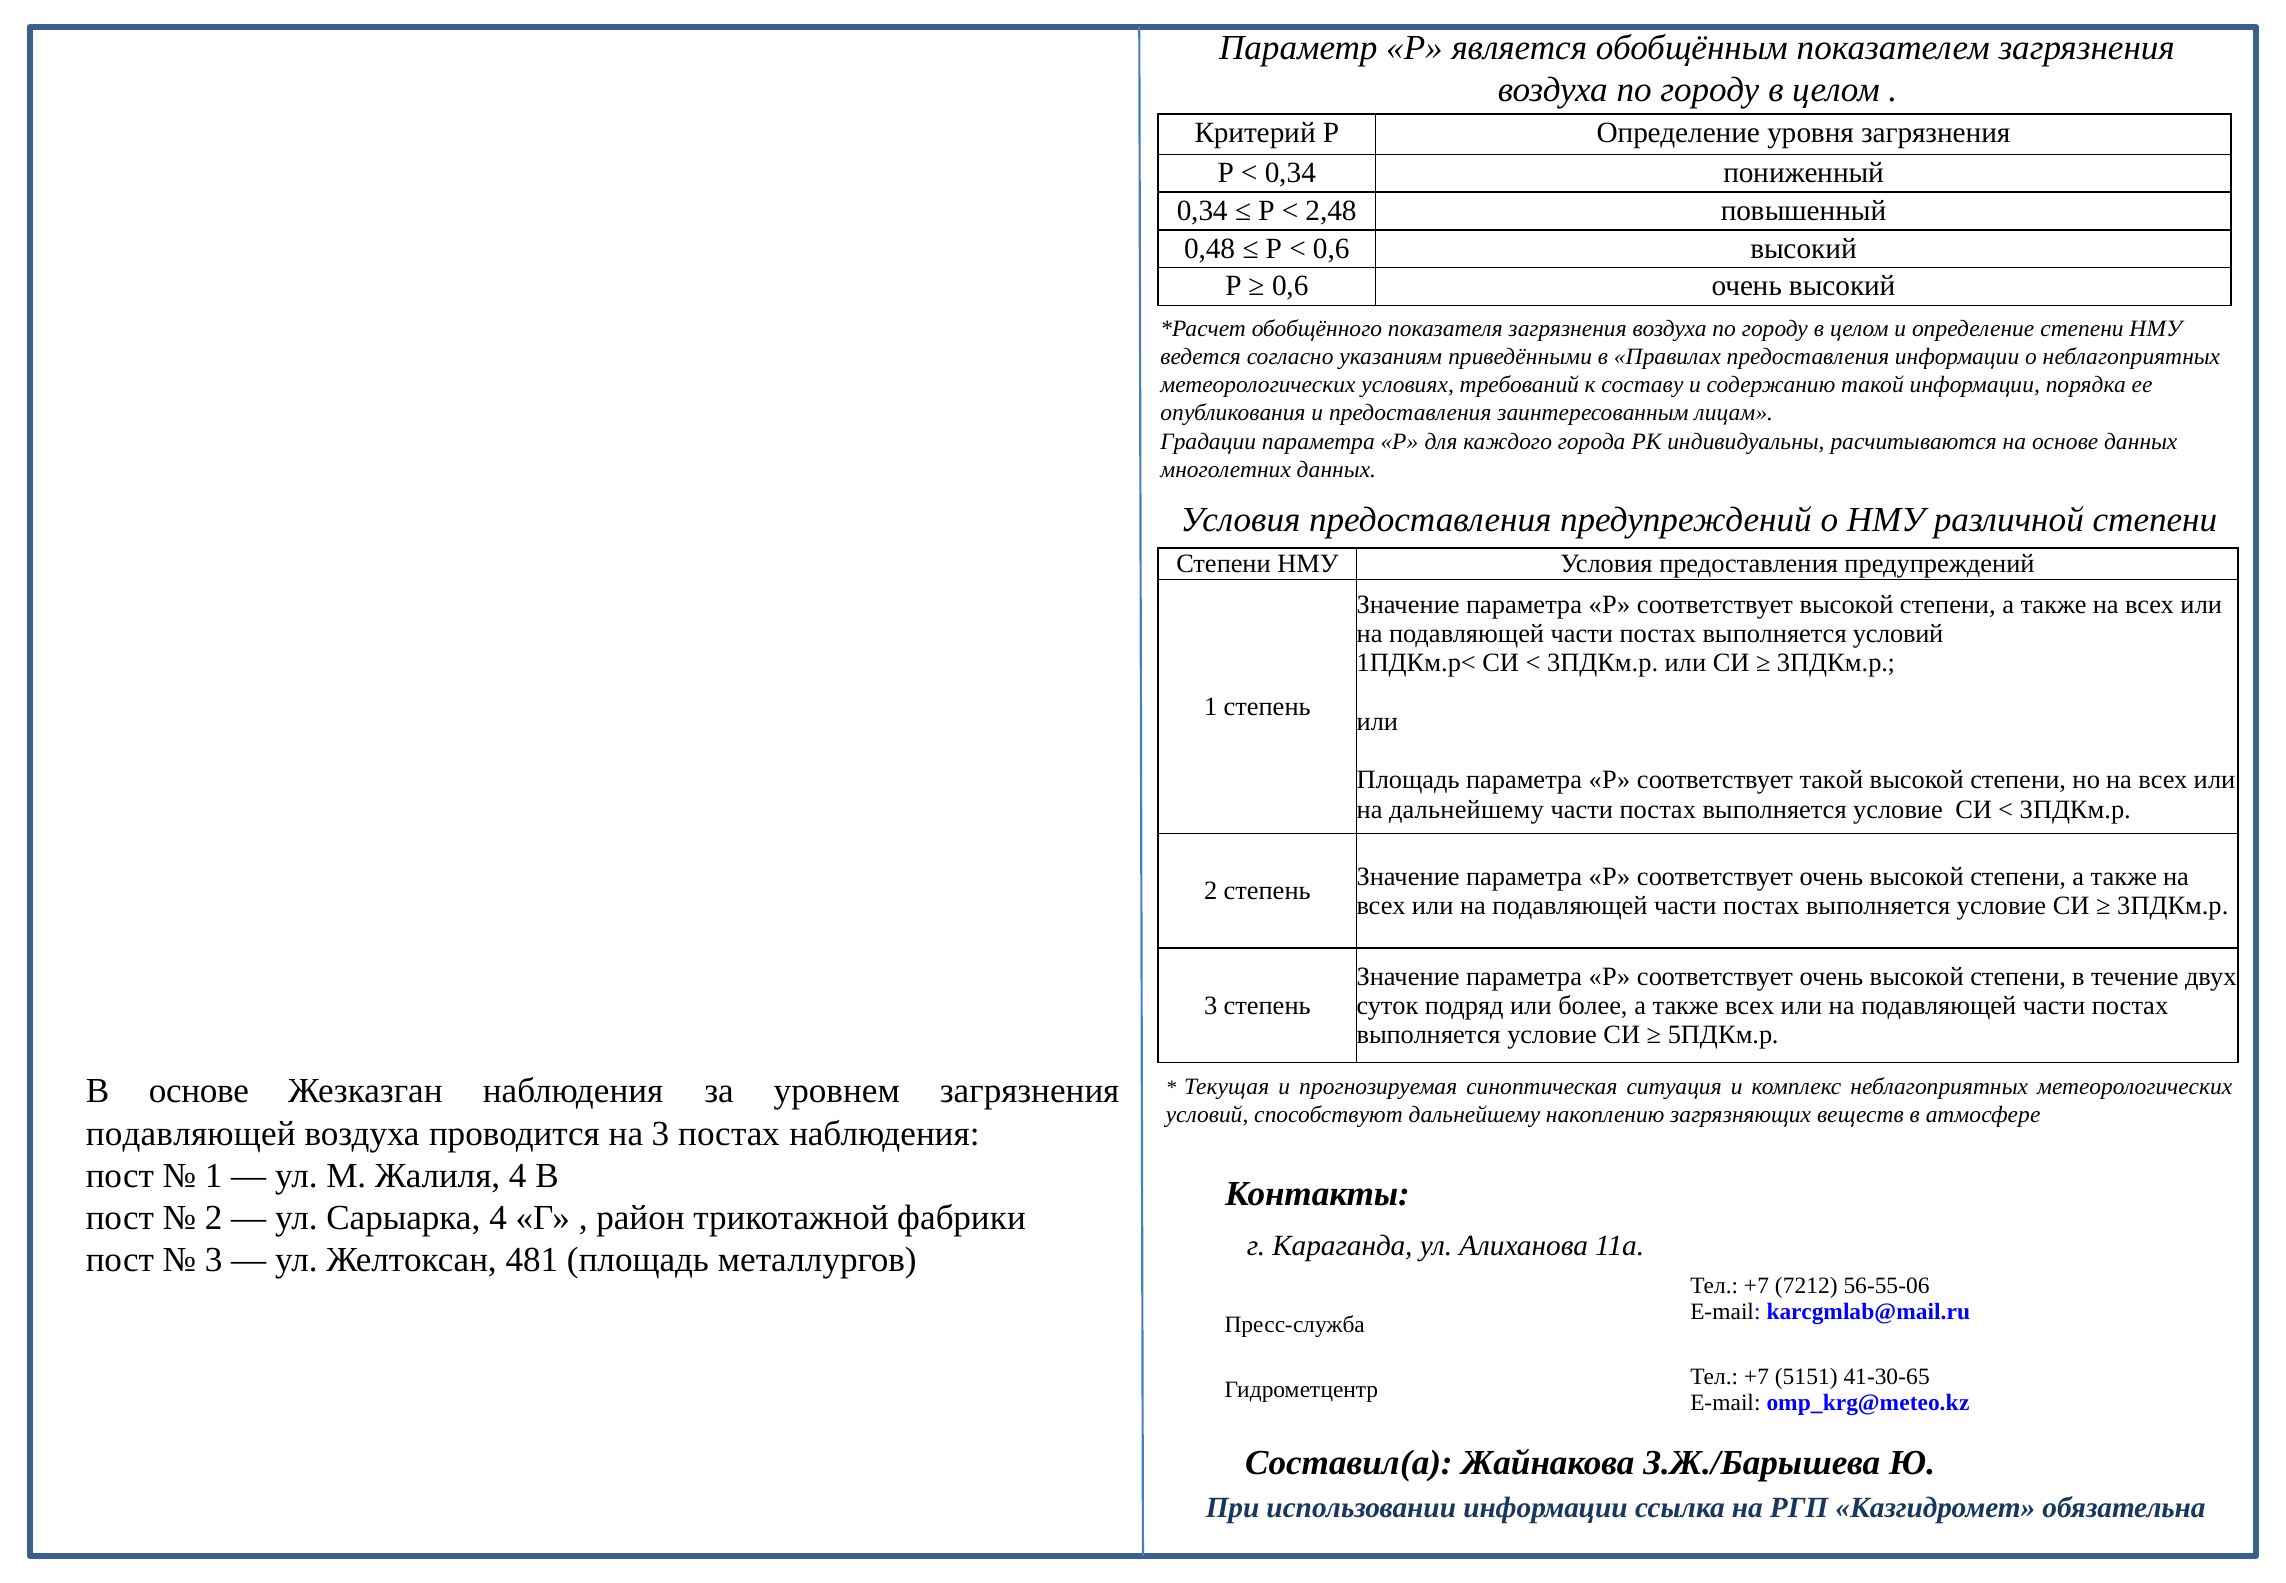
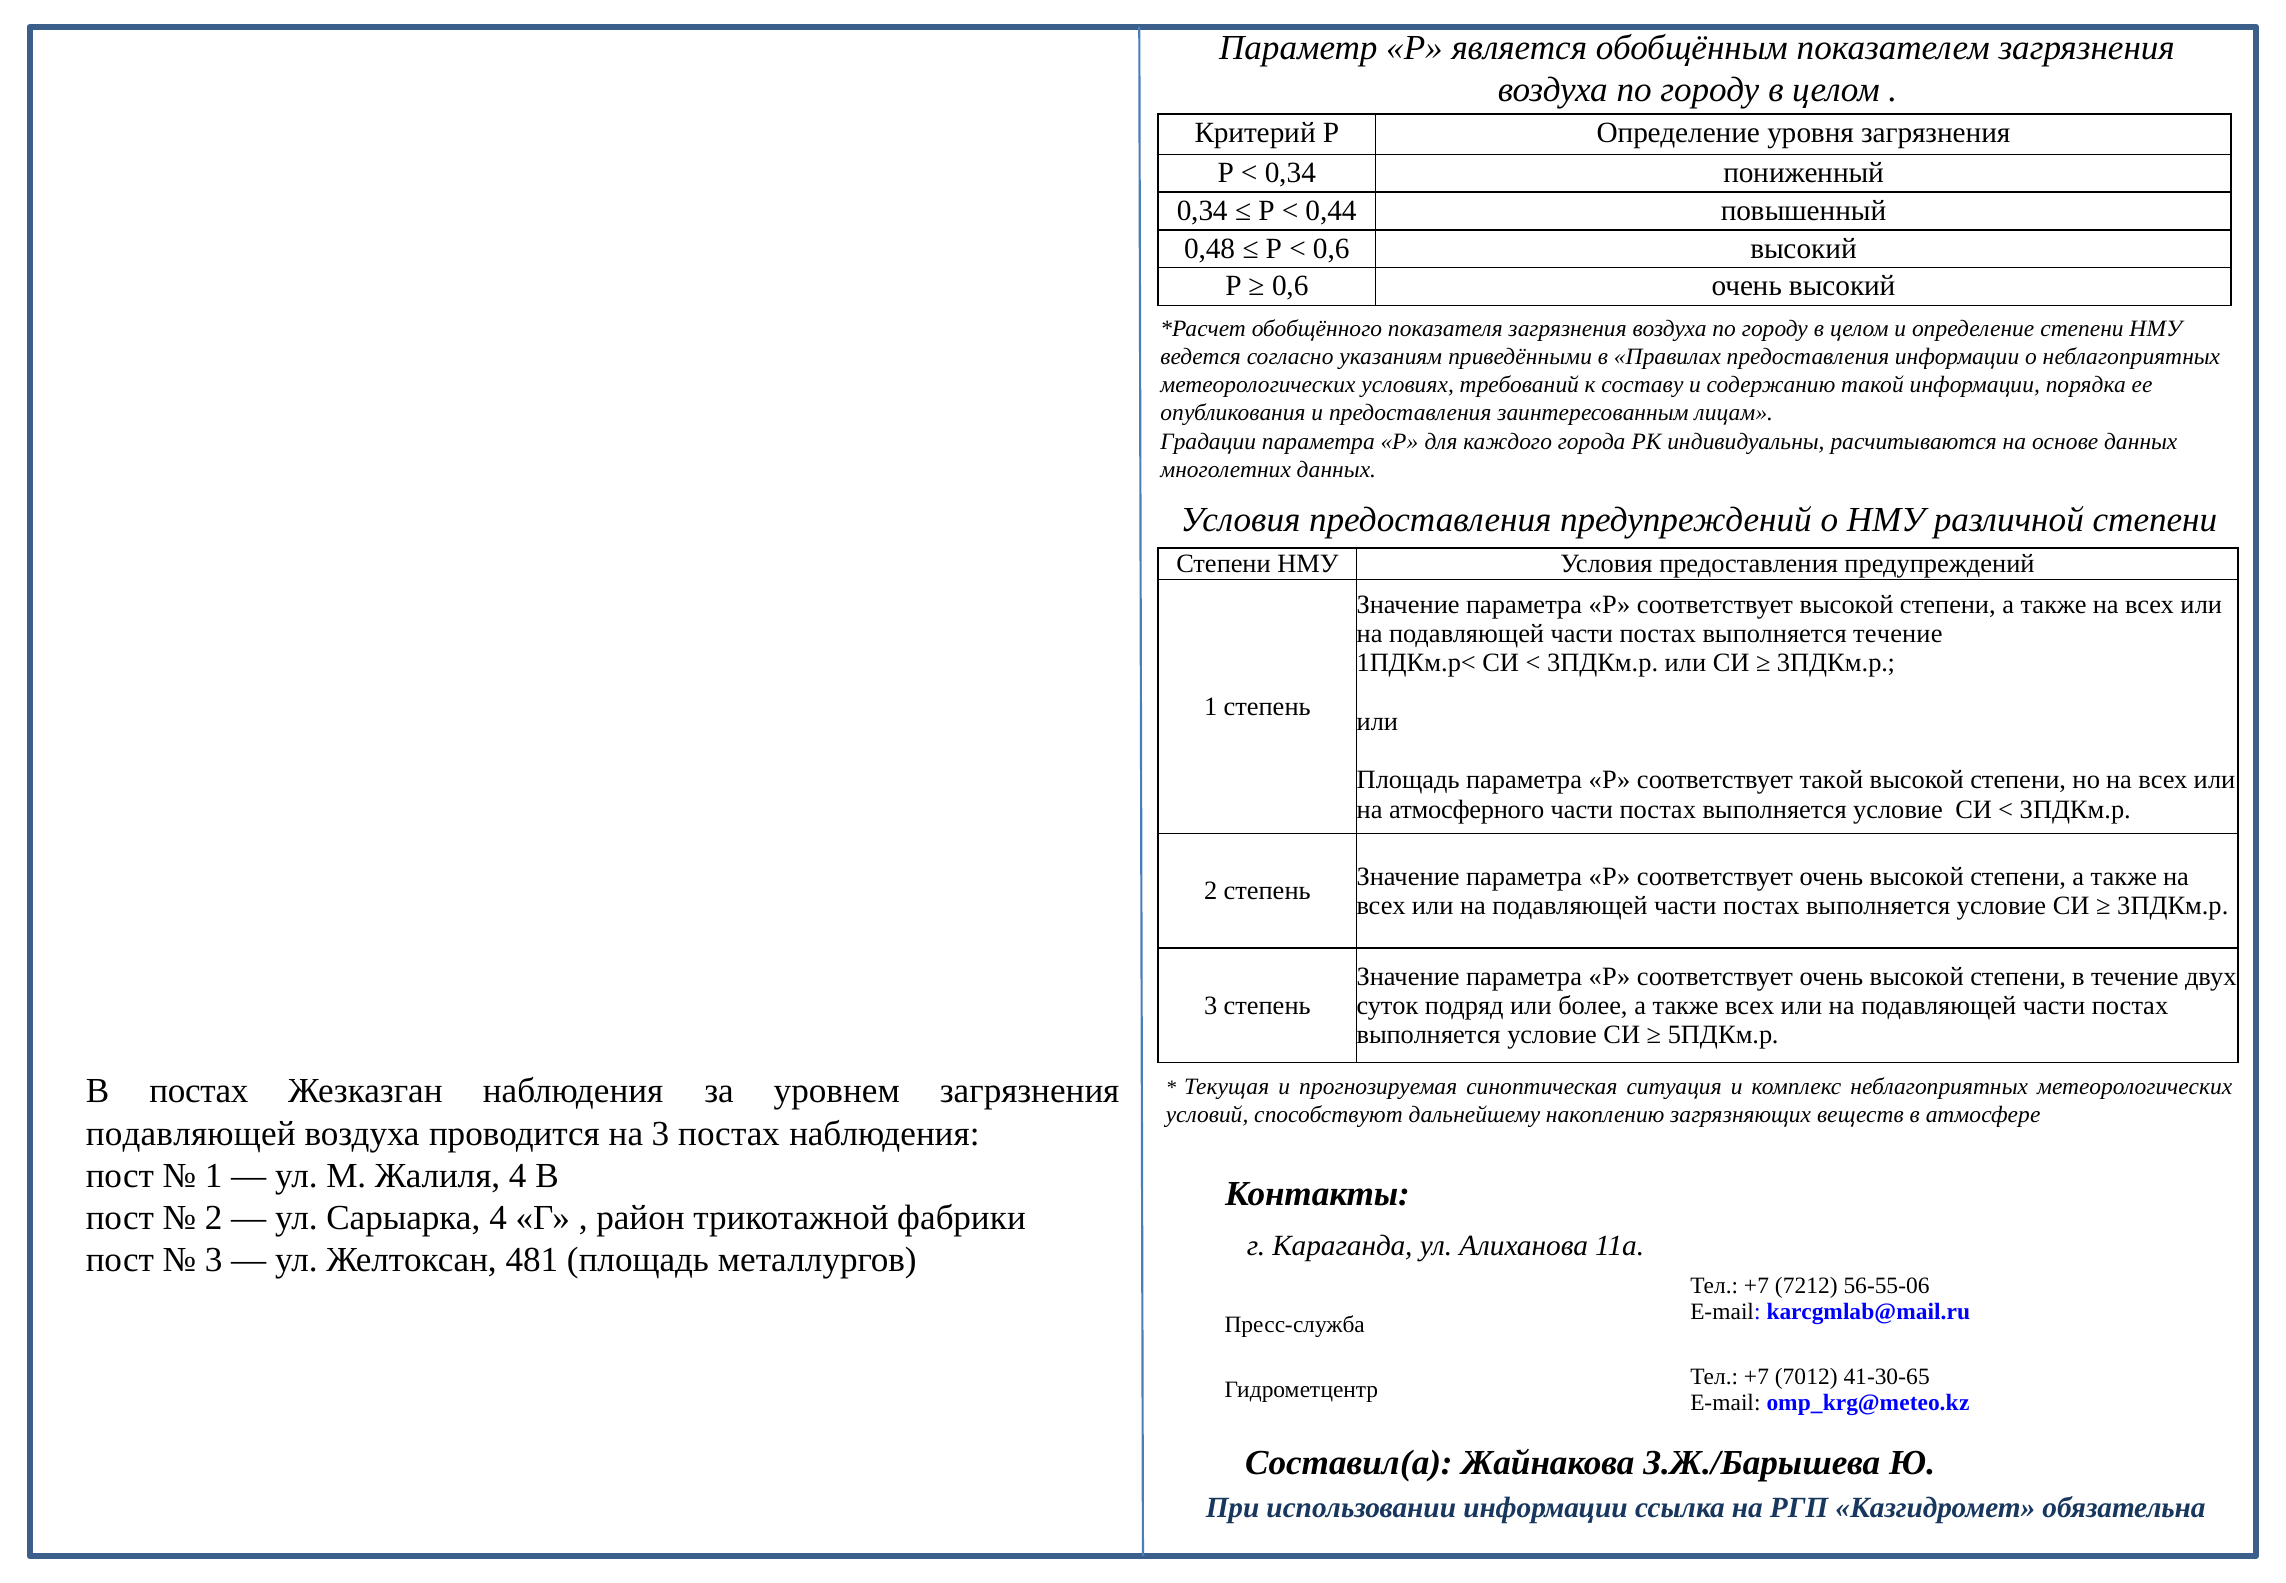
2,48: 2,48 -> 0,44 (1331, 211)
выполняется условий: условий -> течение (1898, 634)
на дальнейшему: дальнейшему -> атмосферного (1467, 809)
В основе: основе -> постах (199, 1091)
5151: 5151 -> 7012 (1806, 1376)
